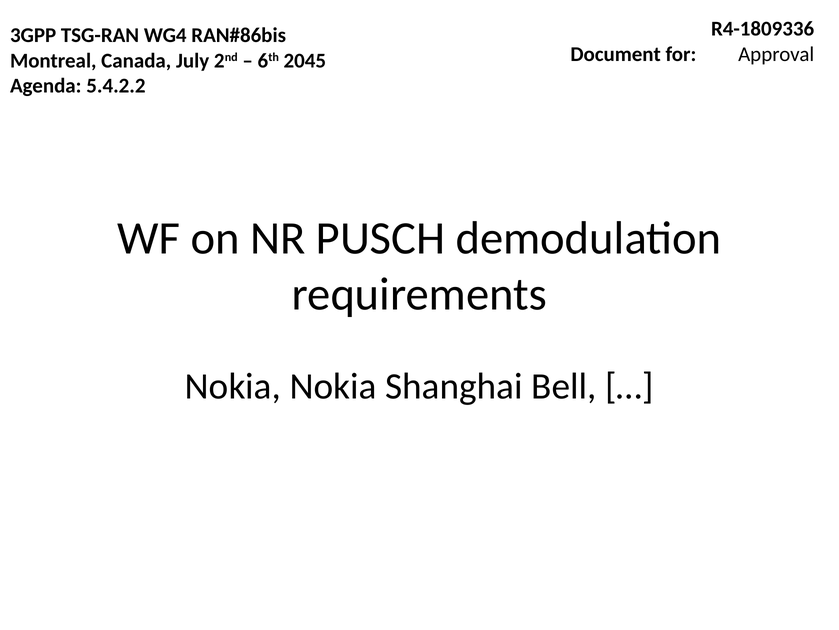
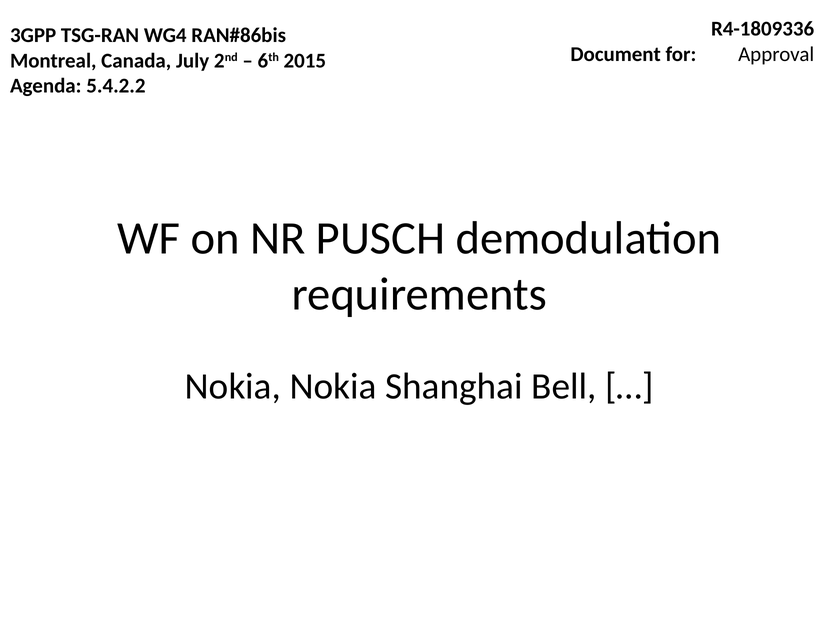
2045: 2045 -> 2015 (305, 61)
